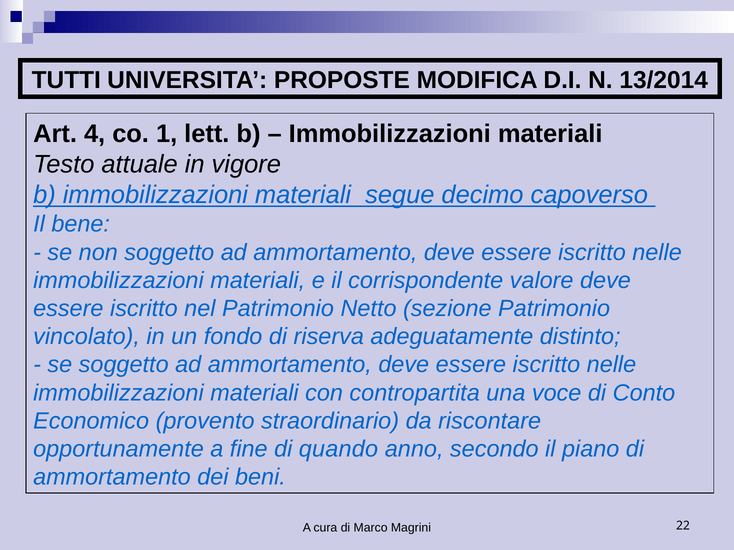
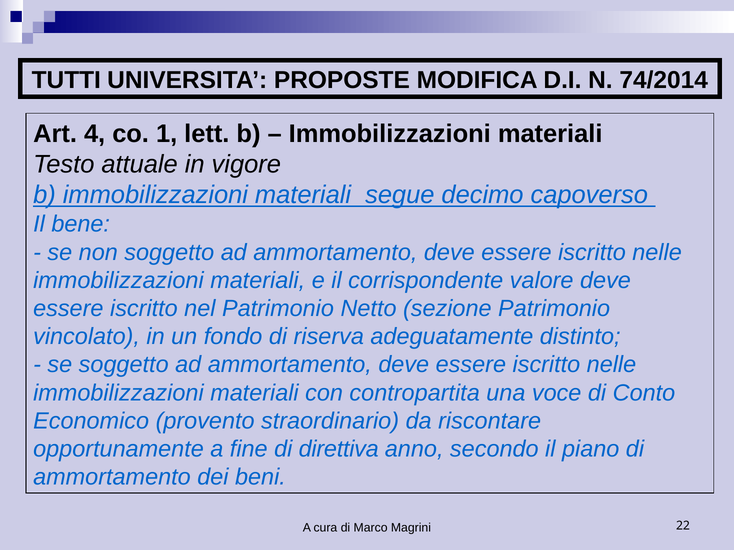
13/2014: 13/2014 -> 74/2014 (664, 80)
quando: quando -> direttiva (339, 449)
